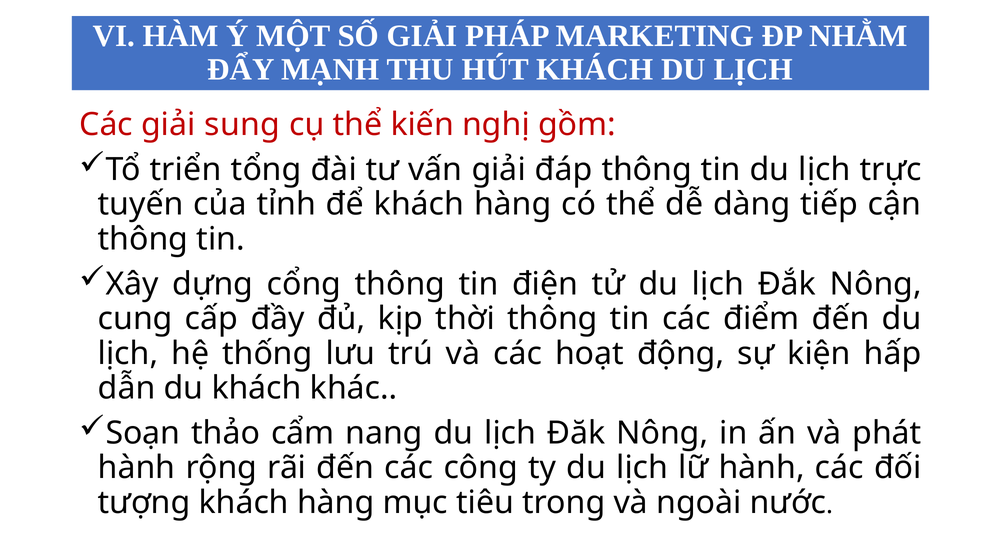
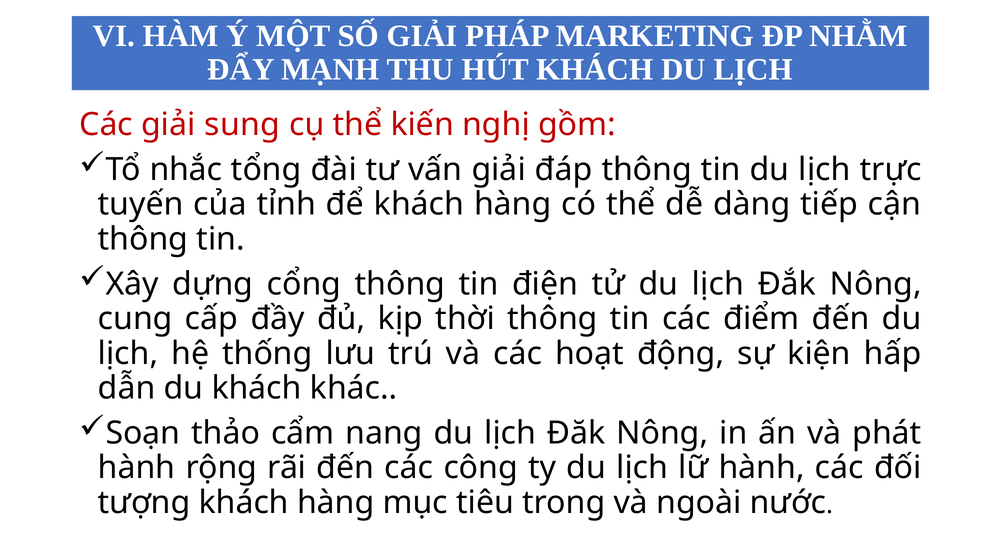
triển: triển -> nhắc (186, 170)
